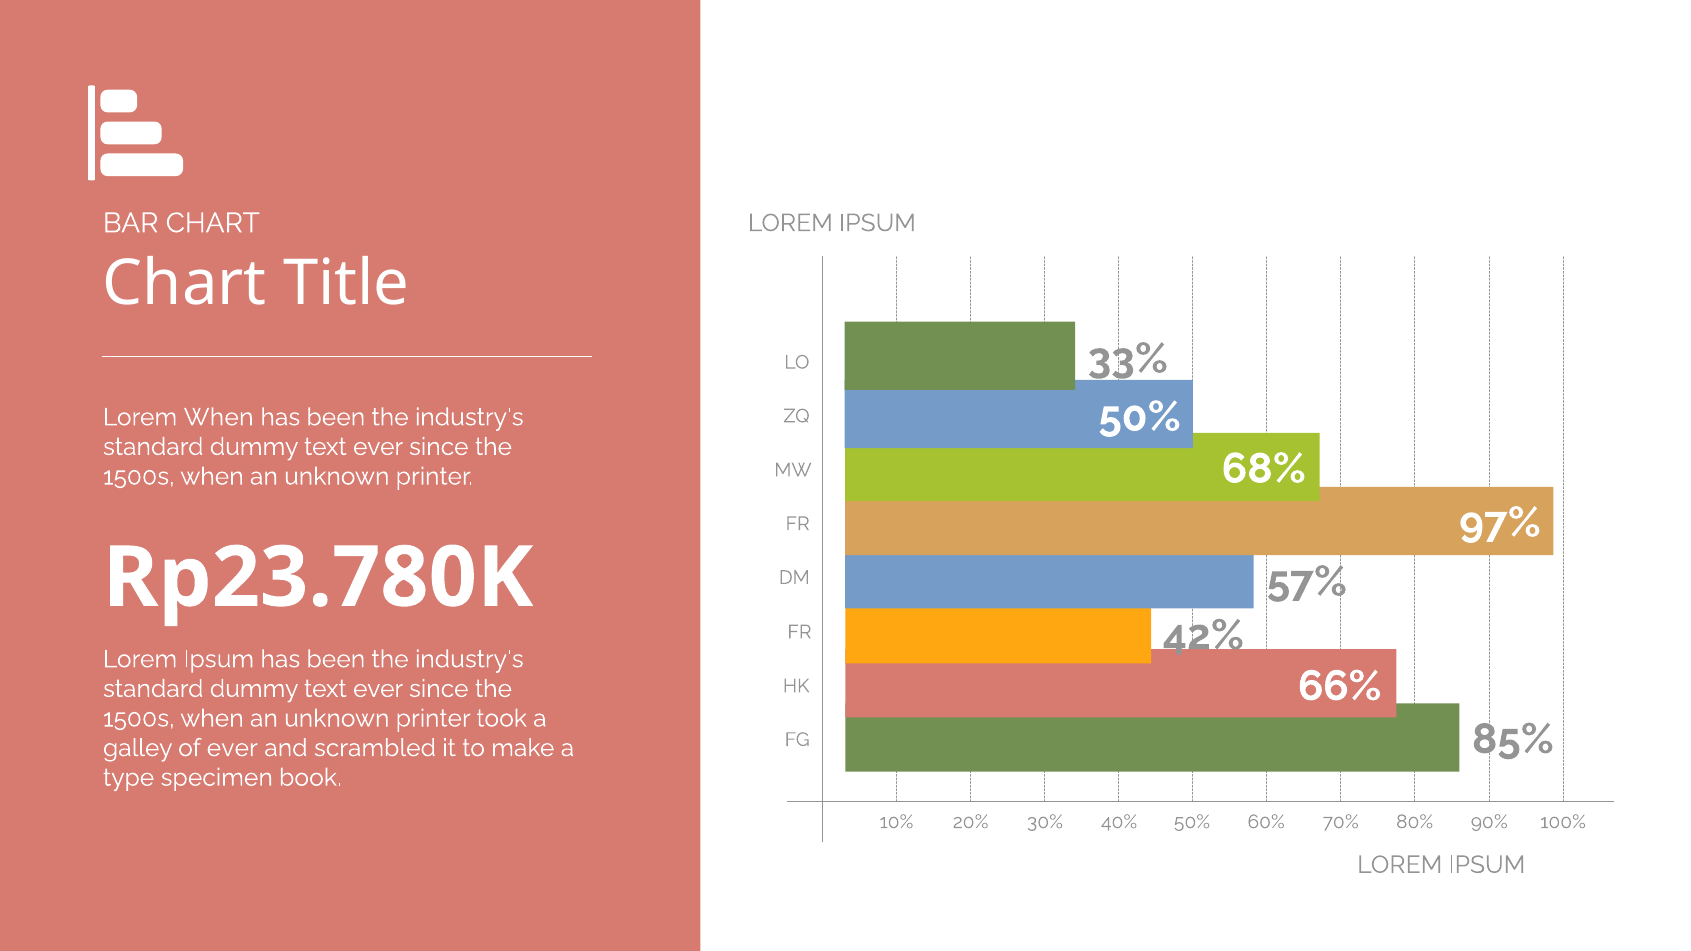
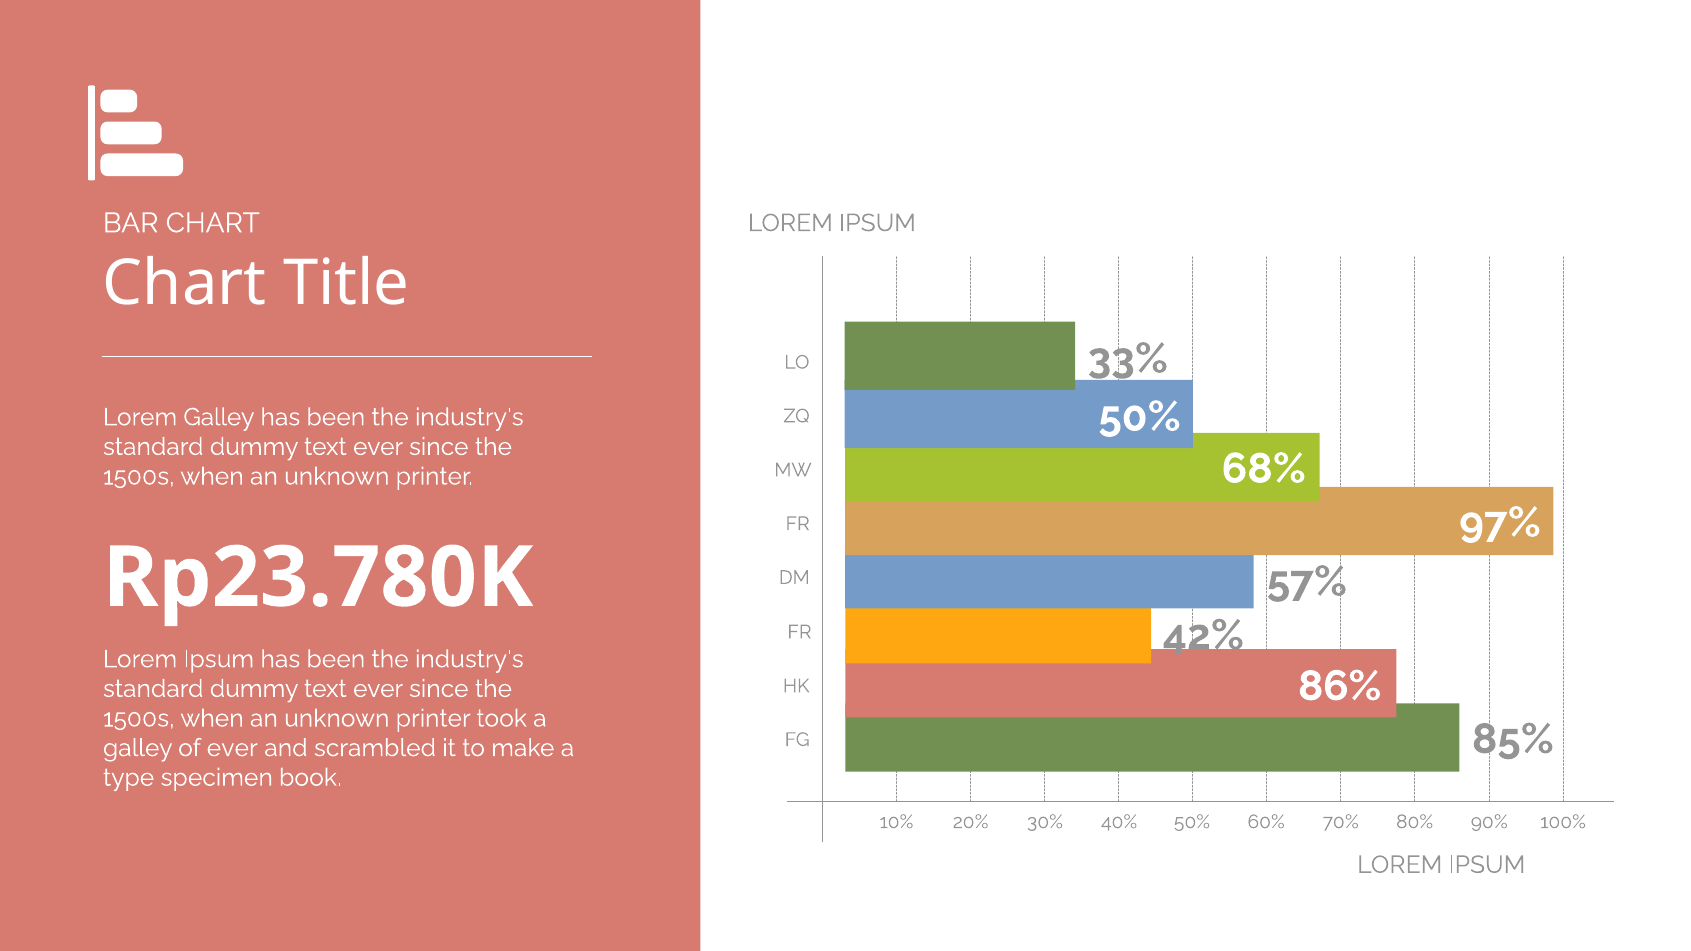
Lorem When: When -> Galley (219, 417)
66%: 66% -> 86% (1340, 686)
